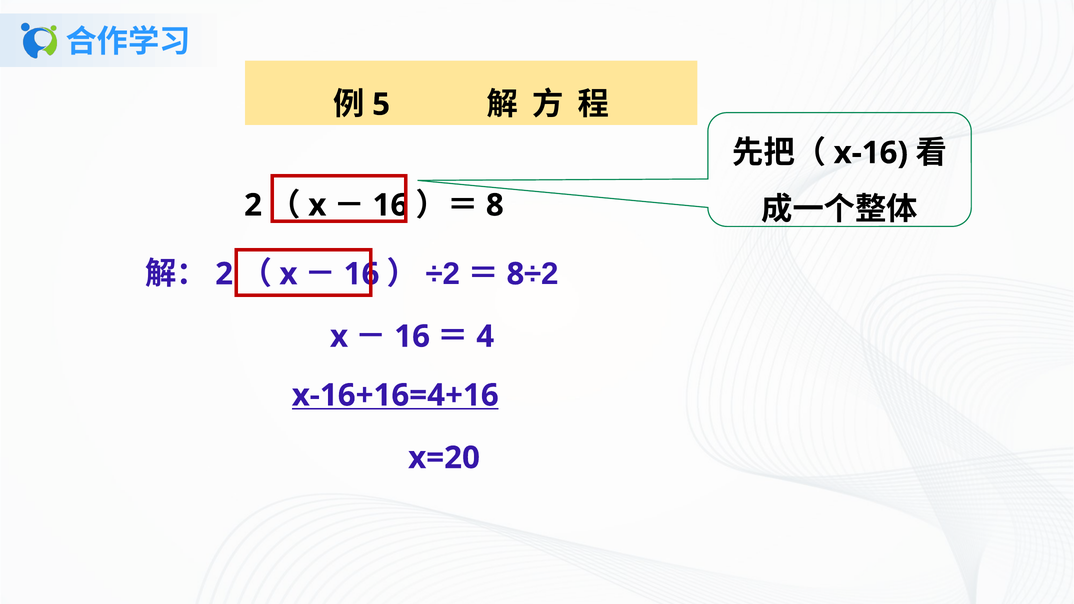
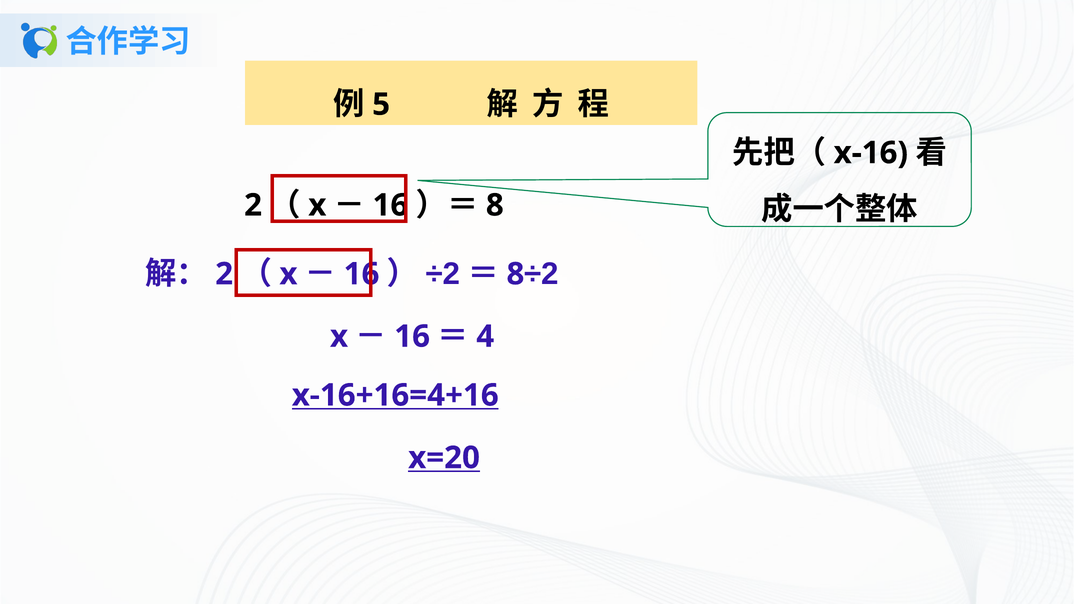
x=20 underline: none -> present (444, 458)
